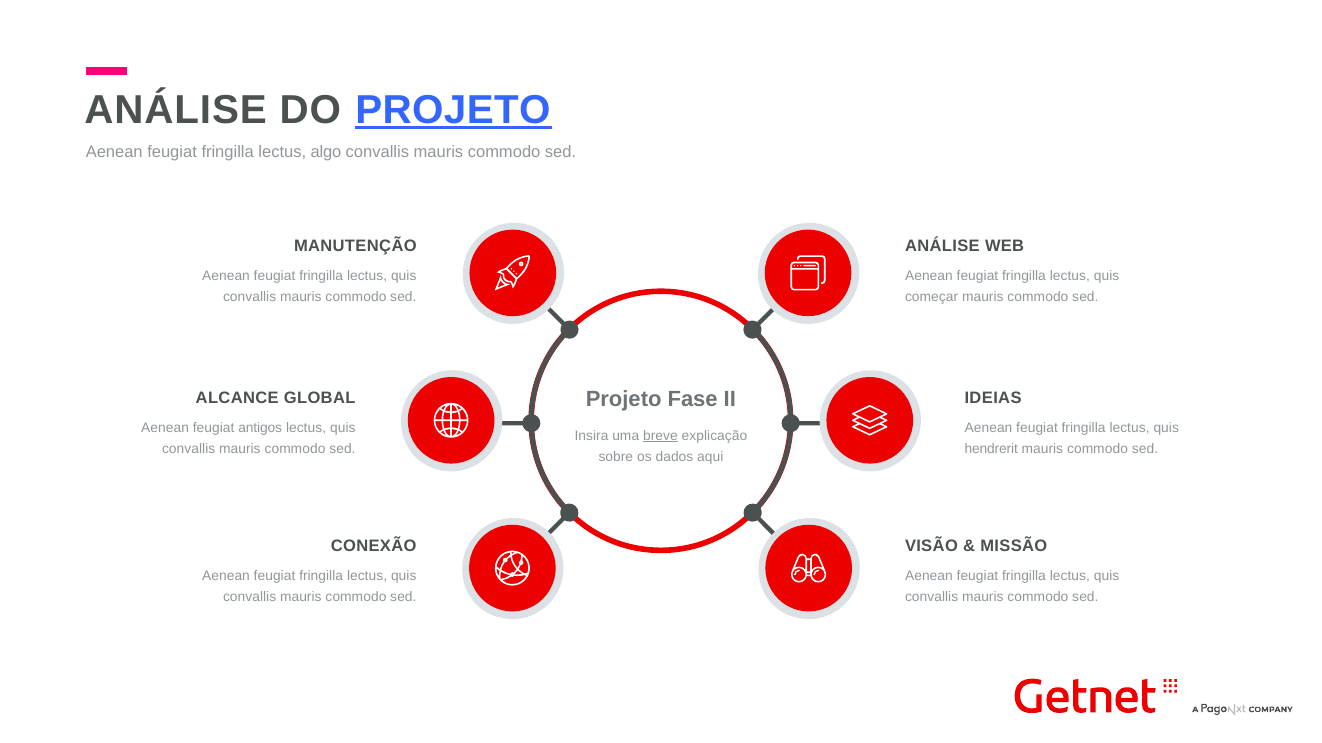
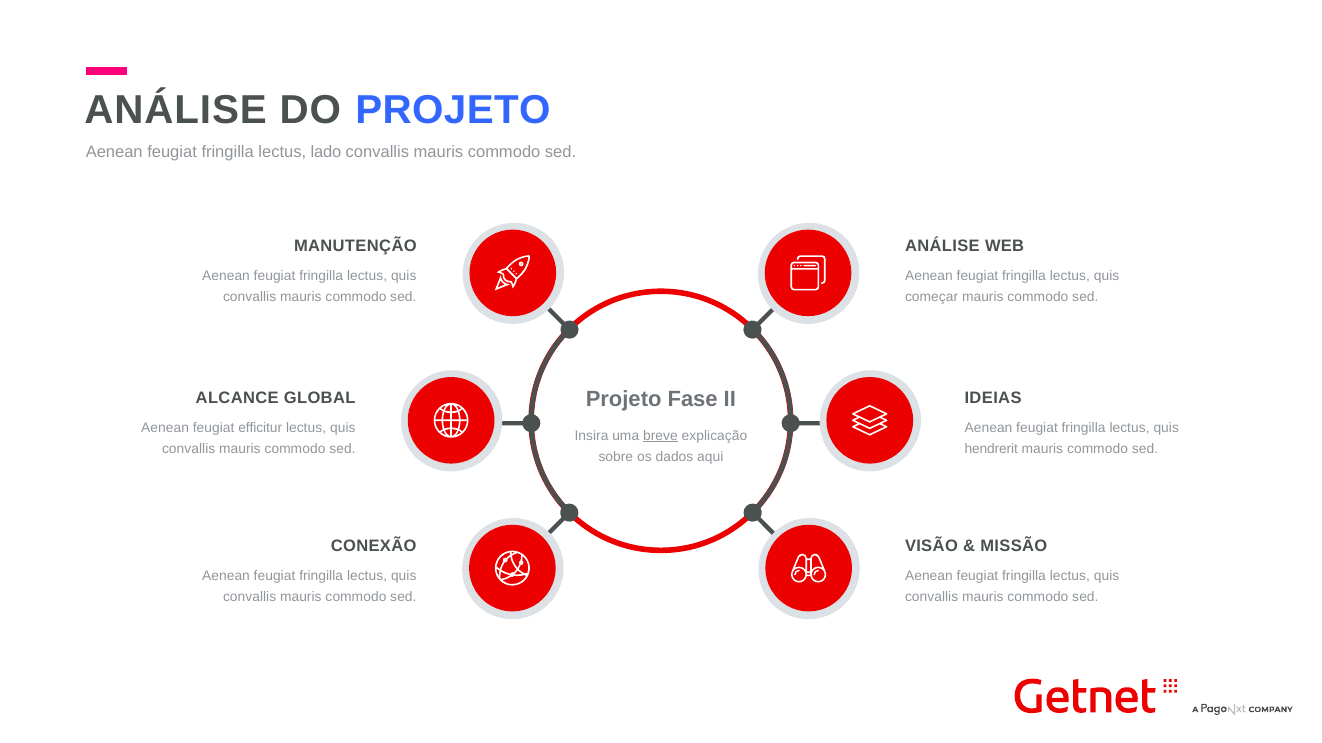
PROJETO underline: present -> none (453, 110)
algo: algo -> lado (326, 152)
antigos: antigos -> efficitur (260, 428)
